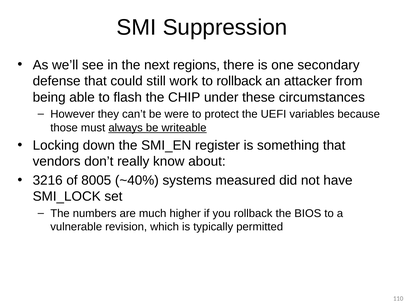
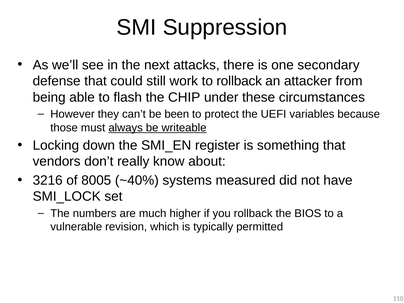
regions: regions -> attacks (196, 65)
were: were -> been (177, 114)
